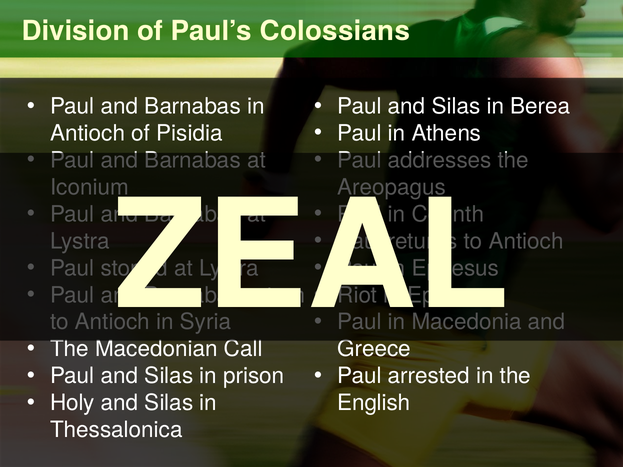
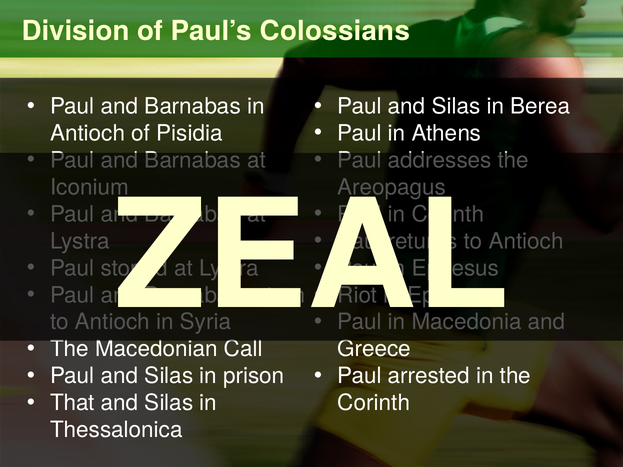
Holy: Holy -> That (72, 403)
English: English -> Corinth (374, 403)
